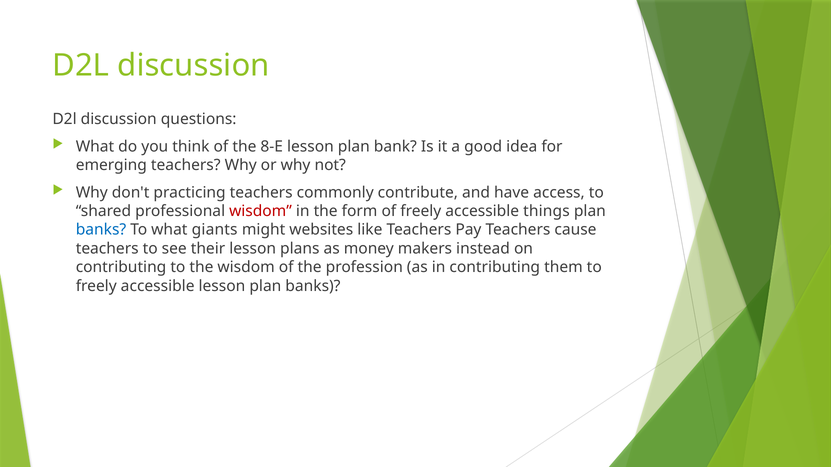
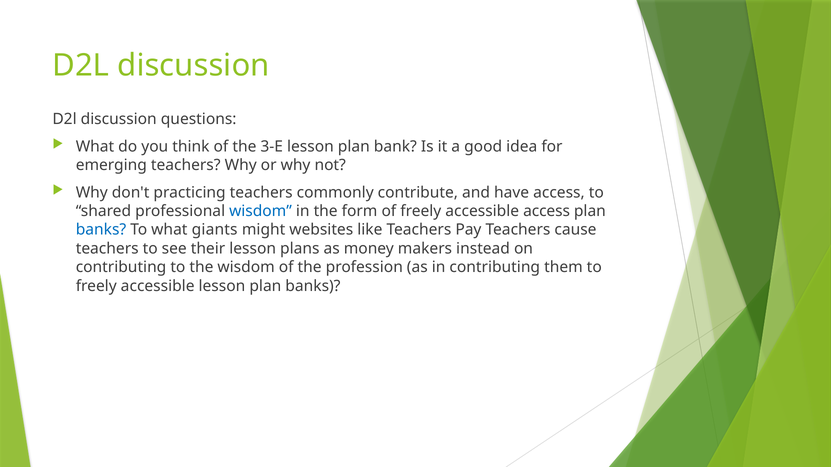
8-E: 8-E -> 3-E (272, 147)
wisdom colour: red -> blue (261, 211)
accessible things: things -> access (547, 211)
